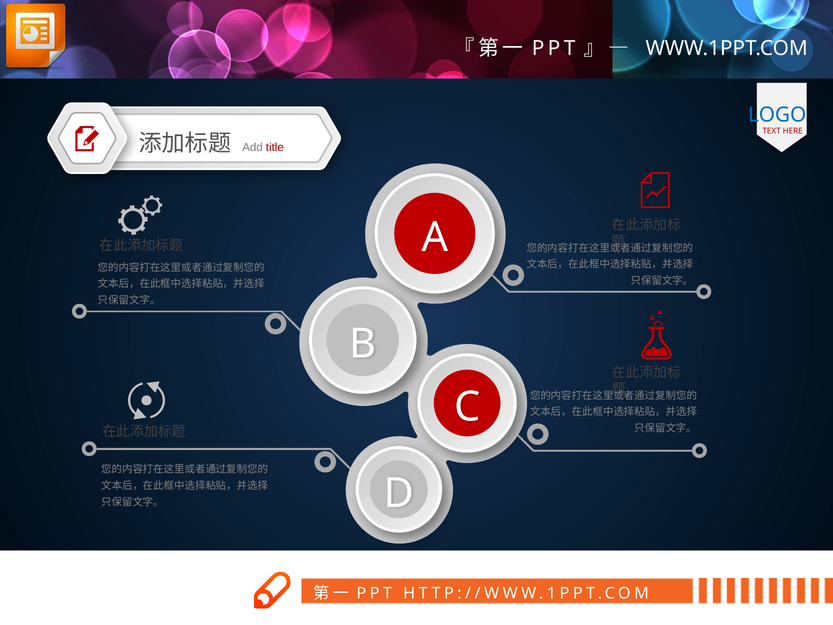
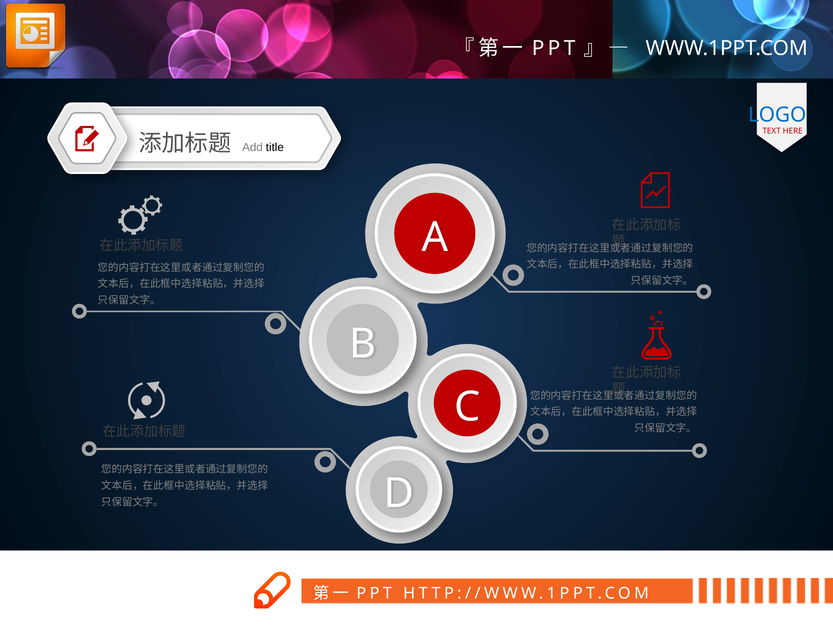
title colour: red -> black (275, 147)
